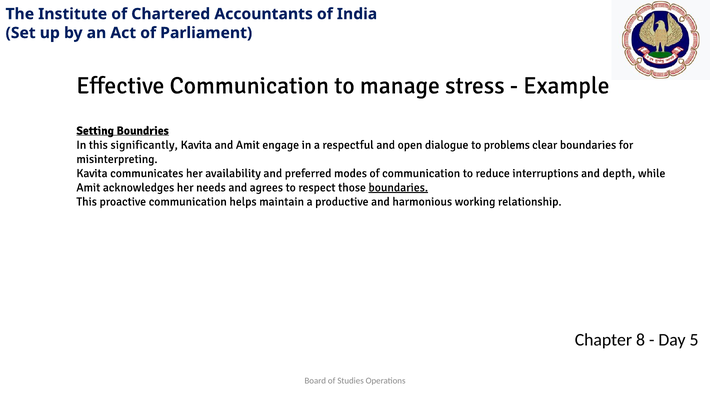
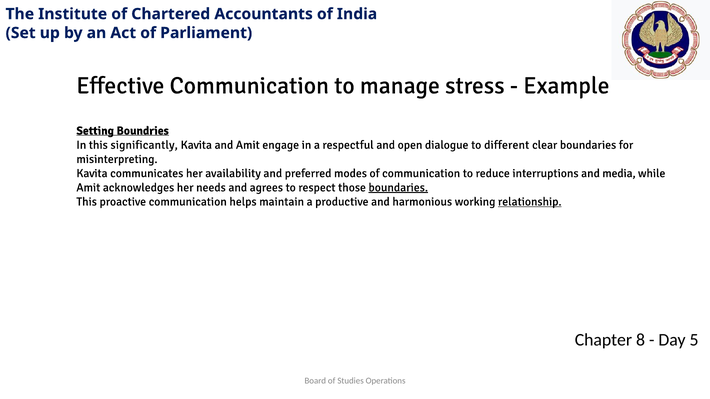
problems: problems -> different (507, 145)
depth: depth -> media (619, 173)
relationship underline: none -> present (530, 202)
